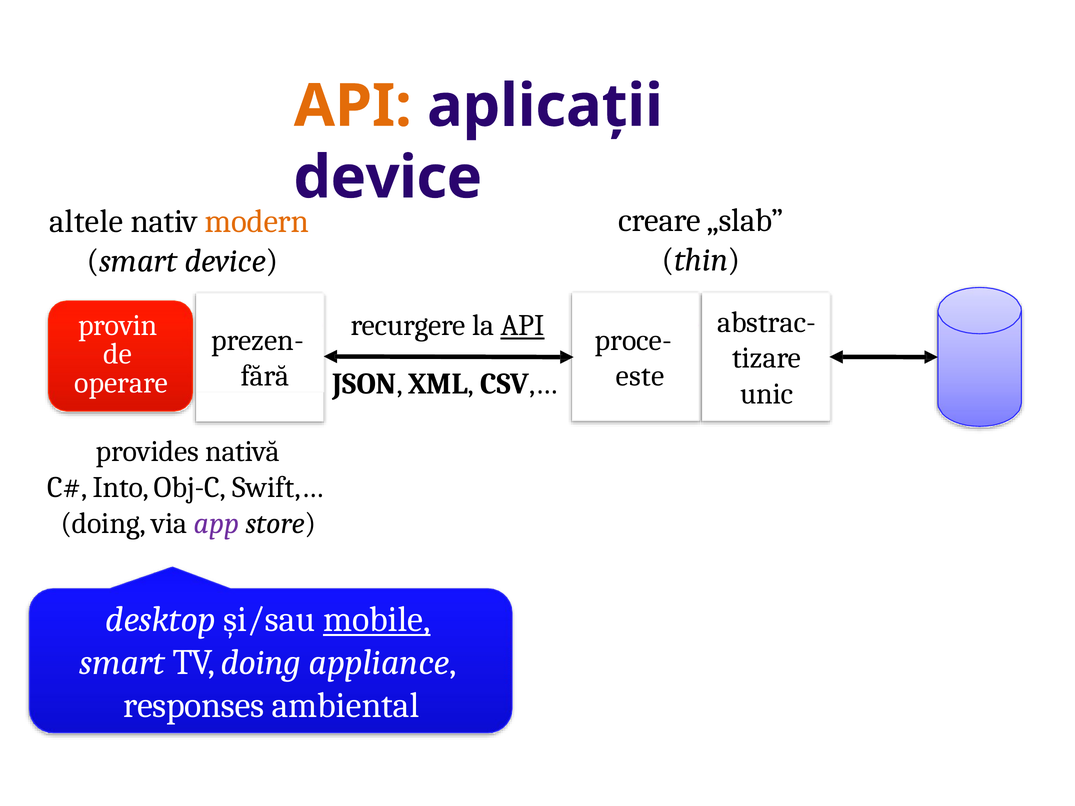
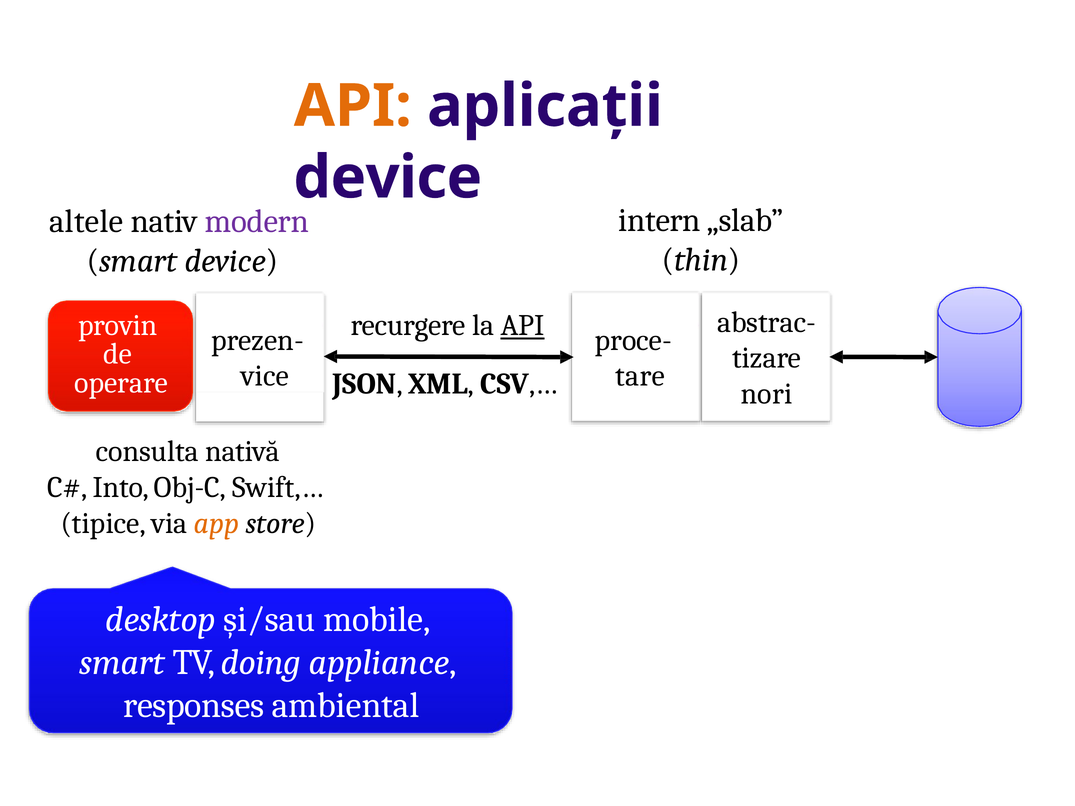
creare: creare -> intern (660, 221)
modern colour: orange -> purple (257, 221)
fără: fără -> vice (265, 376)
este: este -> tare (640, 376)
unic: unic -> nori (767, 394)
provides: provides -> consulta (147, 452)
doing: doing -> tipice (103, 523)
app colour: purple -> orange (217, 523)
mobile underline: present -> none (377, 620)
